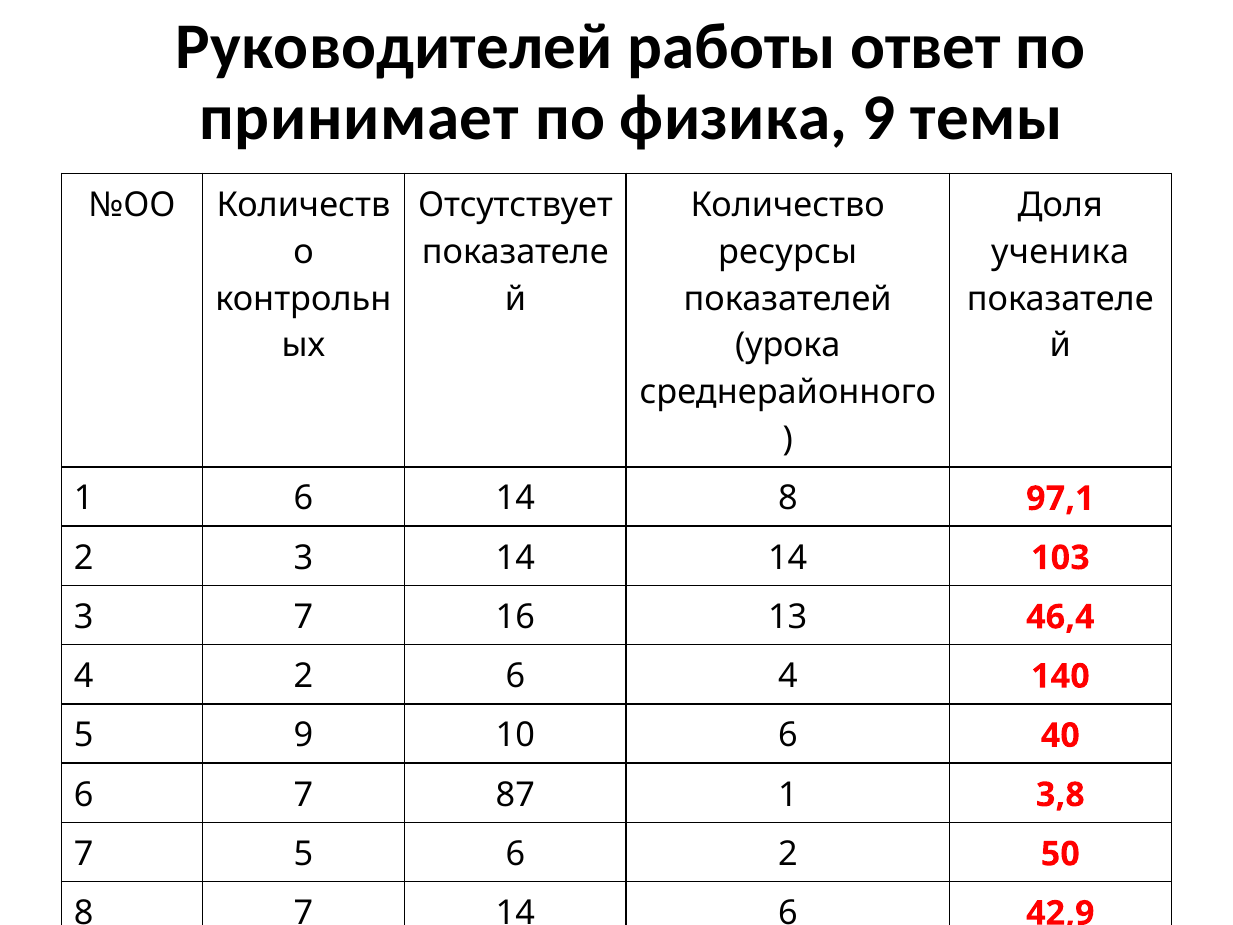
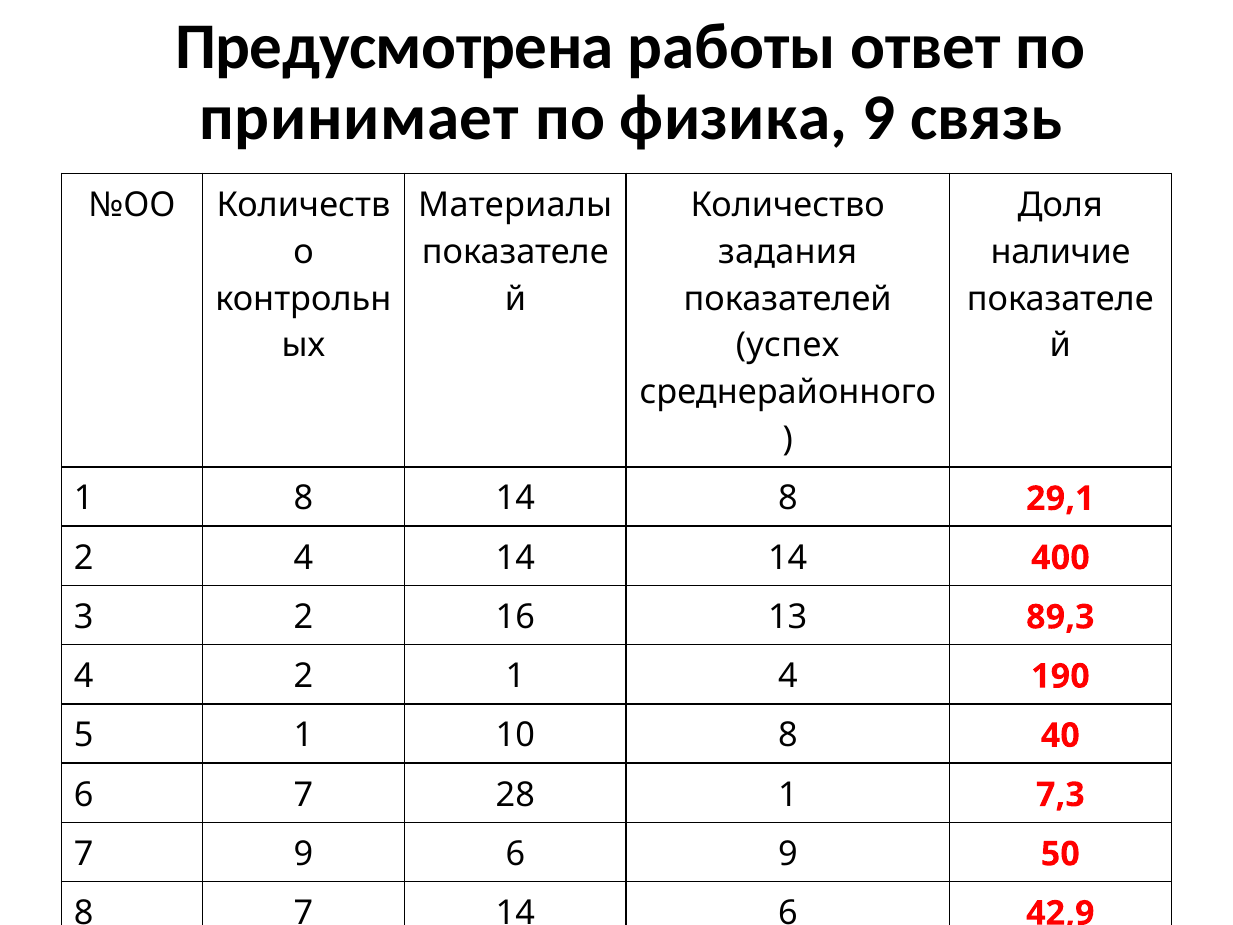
Руководителей: Руководителей -> Предусмотрена (395, 47)
темы: темы -> связь (986, 118)
Отсутствует: Отсутствует -> Материалы (515, 205)
ресурсы: ресурсы -> задания (788, 252)
ученика: ученика -> наличие (1061, 252)
урока: урока -> успех (788, 346)
1 6: 6 -> 8 (303, 498)
97,1: 97,1 -> 29,1 (1060, 498)
2 3: 3 -> 4 (303, 558)
103: 103 -> 400 (1060, 558)
3 7: 7 -> 2 (303, 617)
46,4: 46,4 -> 89,3 (1060, 617)
2 6: 6 -> 1 (515, 676)
140: 140 -> 190 (1060, 676)
5 9: 9 -> 1 (303, 735)
10 6: 6 -> 8 (788, 735)
87: 87 -> 28 (515, 795)
3,8: 3,8 -> 7,3 (1060, 795)
7 5: 5 -> 9 (303, 854)
6 2: 2 -> 9 (788, 854)
